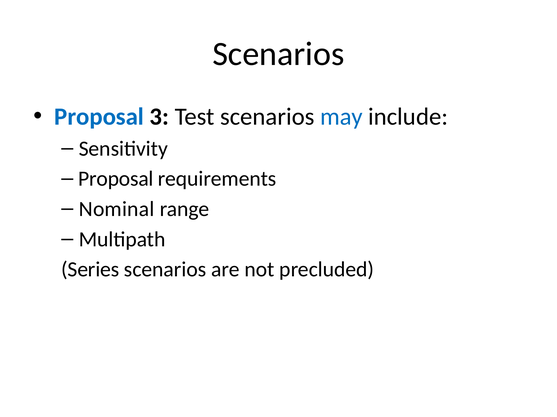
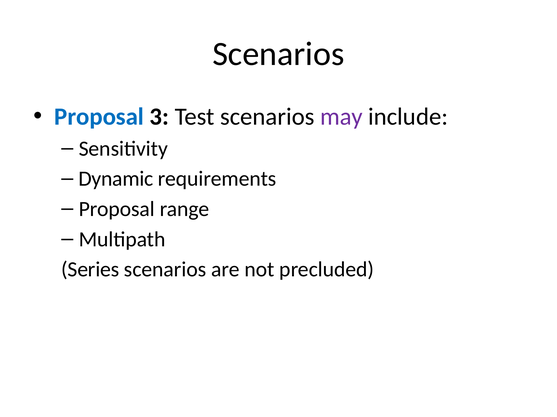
may colour: blue -> purple (341, 117)
Proposal: Proposal -> Dynamic (116, 179)
Nominal: Nominal -> Proposal (117, 209)
